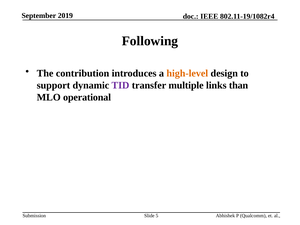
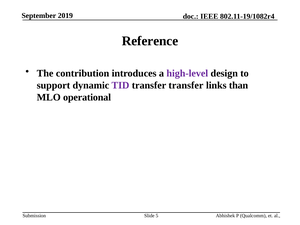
Following: Following -> Reference (150, 41)
high-level colour: orange -> purple (187, 73)
transfer multiple: multiple -> transfer (186, 85)
